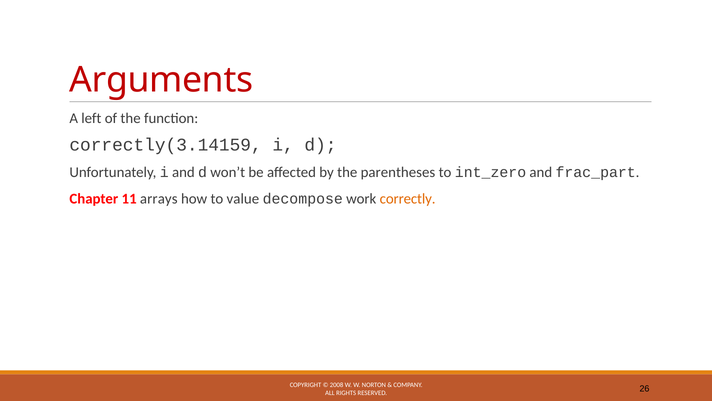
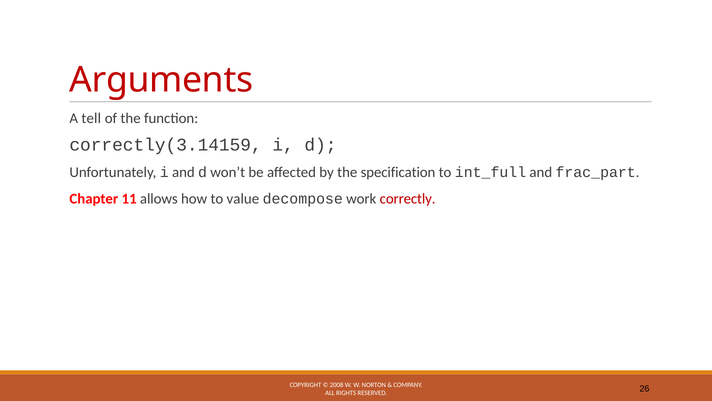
left: left -> tell (91, 118)
parentheses: parentheses -> specification (398, 172)
int_zero: int_zero -> int_full (491, 172)
arrays: arrays -> allows (159, 199)
correctly colour: orange -> red (408, 199)
